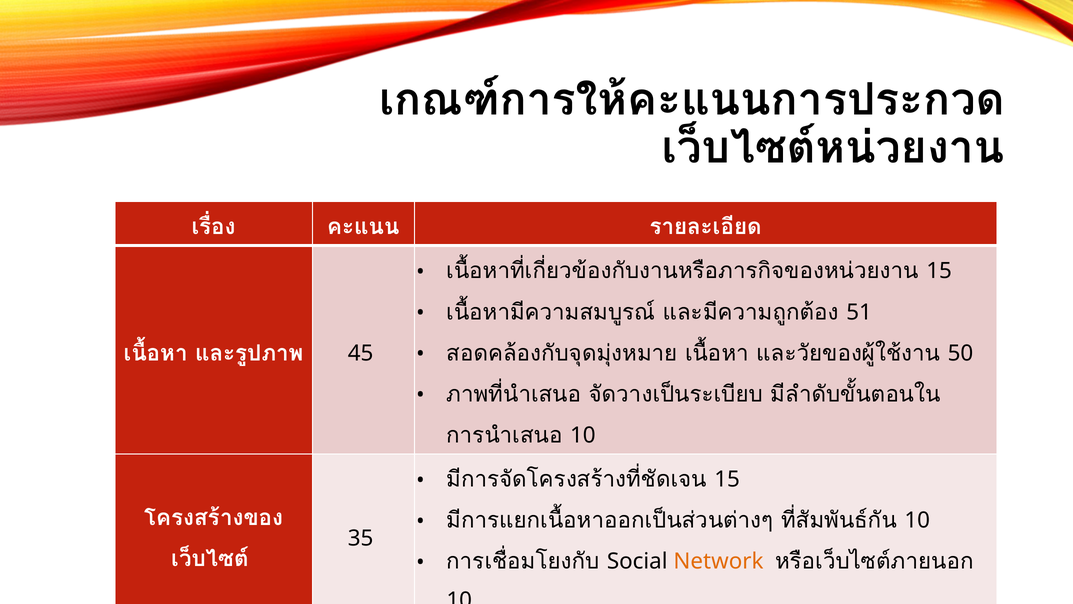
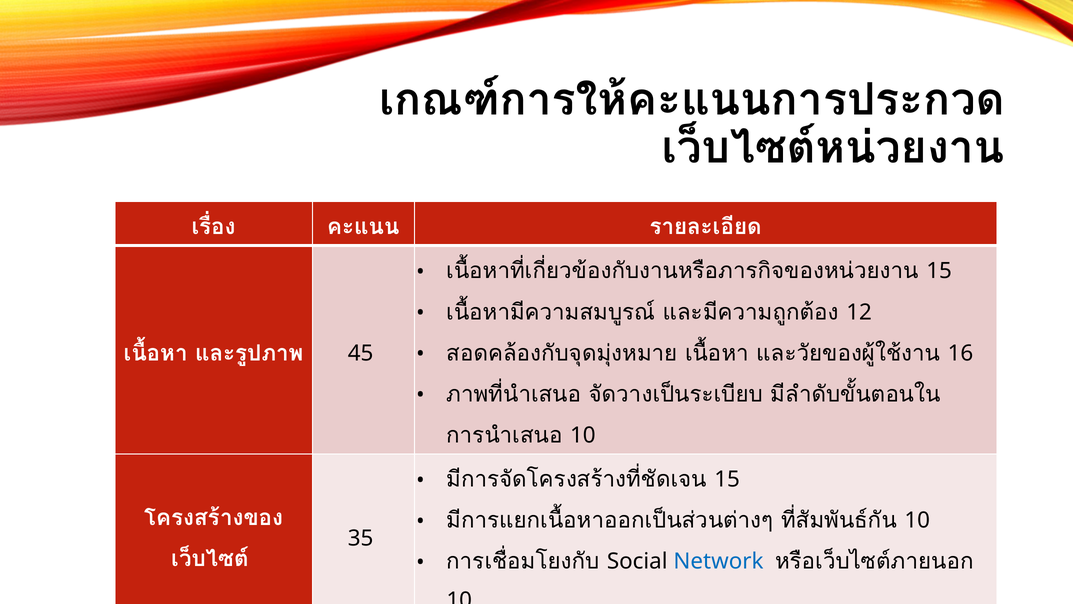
51: 51 -> 12 (859, 312)
50: 50 -> 16 (960, 353)
Network colour: orange -> blue (718, 561)
